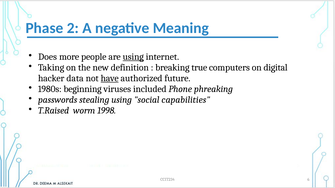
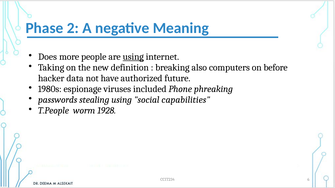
true: true -> also (199, 68)
digital: digital -> before (276, 68)
have underline: present -> none (110, 78)
beginning: beginning -> espionage (83, 89)
T.Raised: T.Raised -> T.People (54, 111)
1998: 1998 -> 1928 (107, 111)
